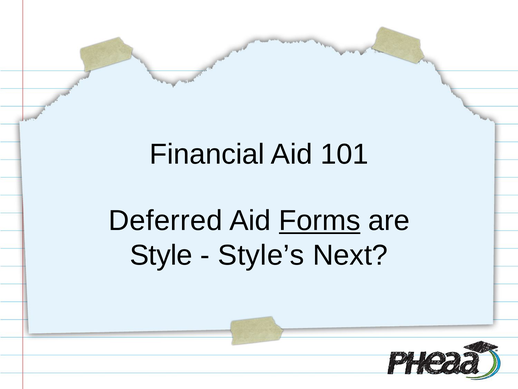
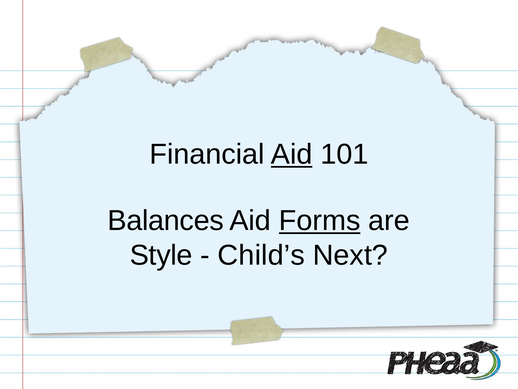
Aid underline: none -> present (292, 154)
Deferred: Deferred -> Balances (166, 220)
Style’s: Style’s -> Child’s (261, 255)
